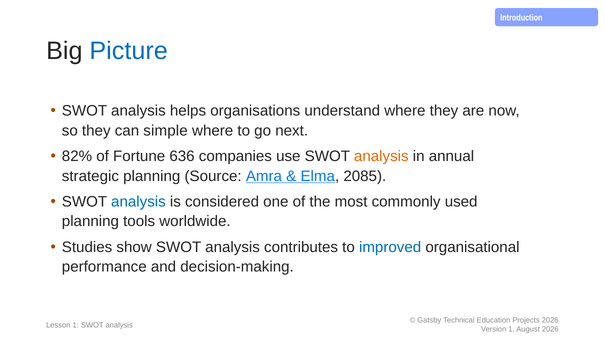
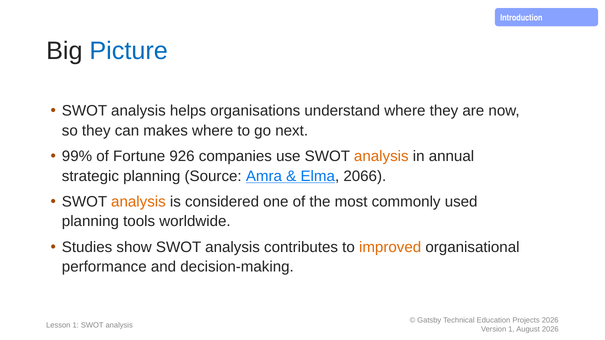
simple: simple -> makes (166, 131)
82%: 82% -> 99% (77, 157)
636: 636 -> 926 (182, 157)
2085: 2085 -> 2066 (365, 176)
analysis colour: blue -> orange (138, 202)
improved colour: blue -> orange (390, 248)
